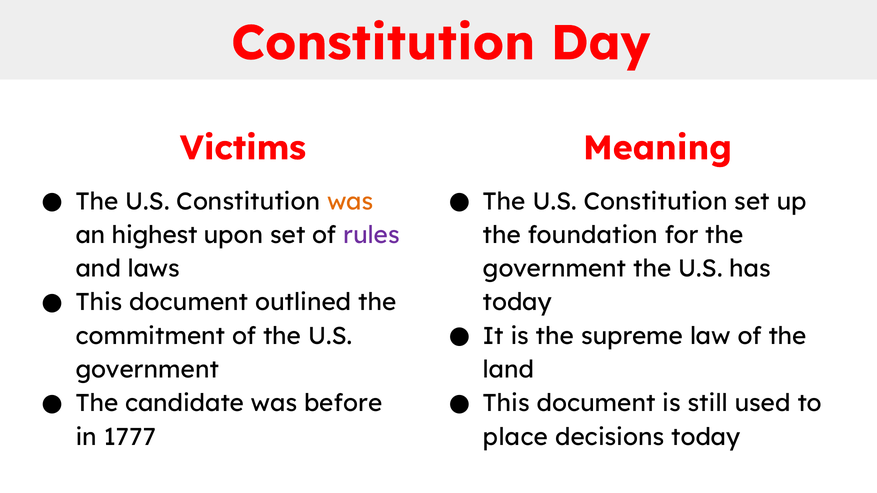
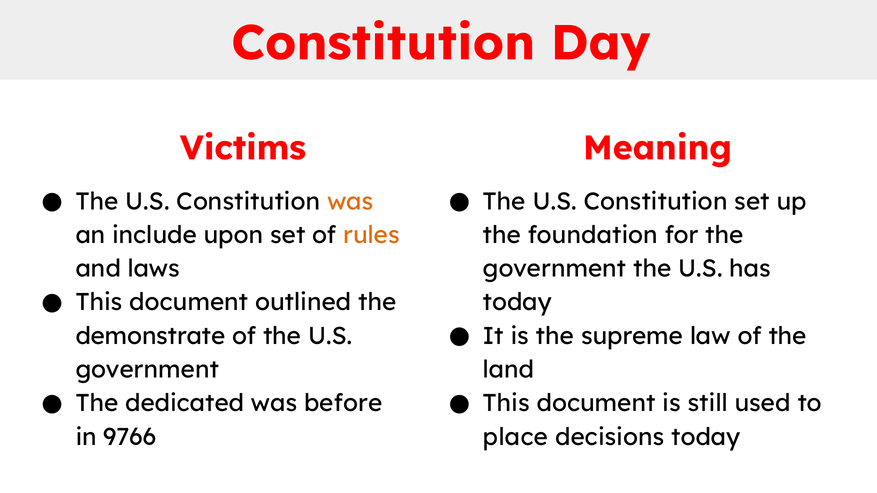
highest: highest -> include (155, 235)
rules colour: purple -> orange (372, 235)
commitment: commitment -> demonstrate (150, 336)
candidate: candidate -> dedicated (185, 404)
1777: 1777 -> 9766 (130, 437)
